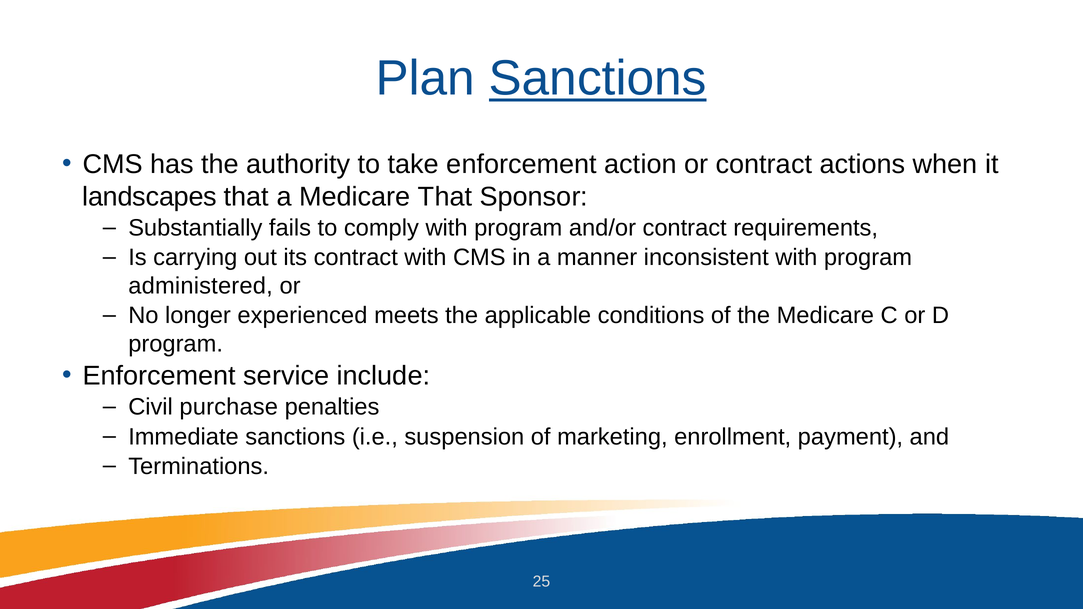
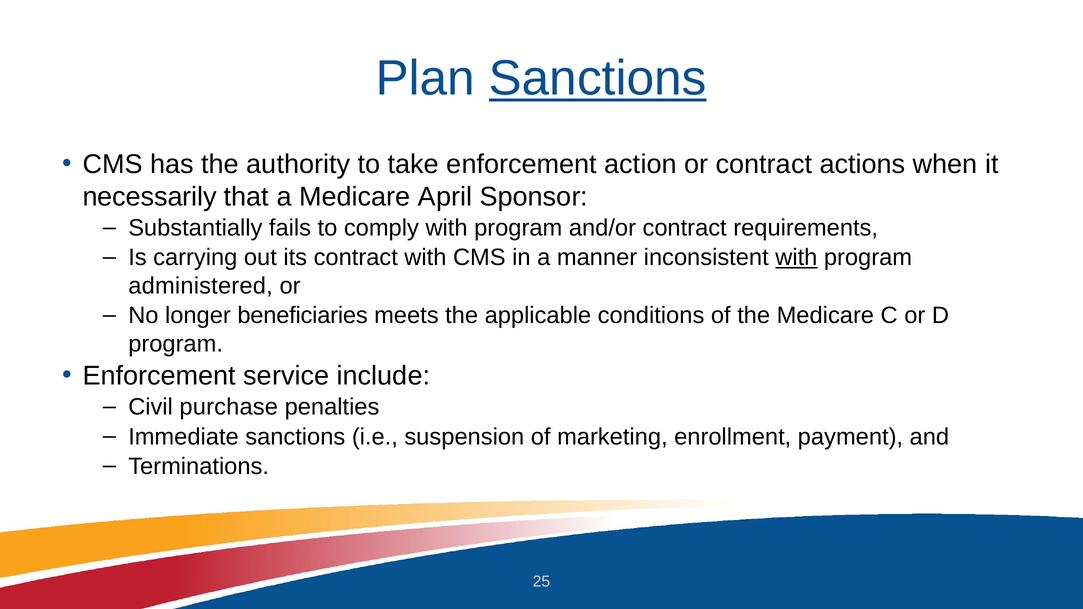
landscapes: landscapes -> necessarily (150, 197)
Medicare That: That -> April (445, 197)
with underline: none -> present (796, 258)
experienced: experienced -> beneficiaries (303, 316)
